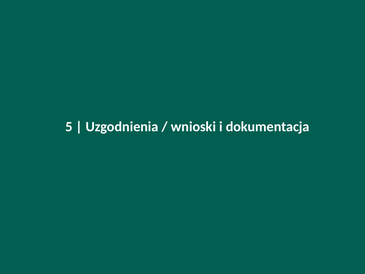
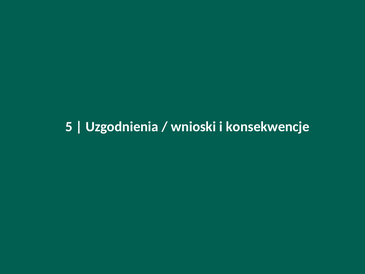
dokumentacja: dokumentacja -> konsekwencje (268, 127)
